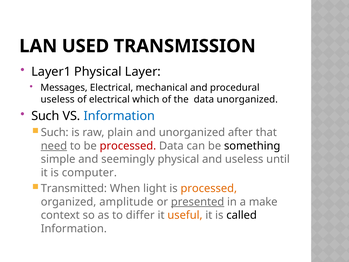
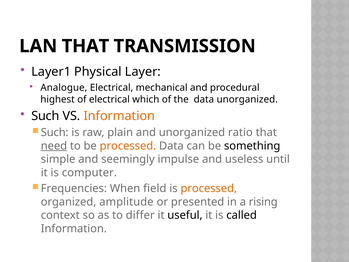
LAN USED: USED -> THAT (85, 46)
Messages: Messages -> Analogue (64, 88)
useless: useless -> highest (58, 99)
Information colour: blue -> orange (119, 116)
after: after -> ratio (240, 132)
processed colour: red -> orange (128, 146)
seemingly physical: physical -> impulse (178, 159)
Transmitted: Transmitted -> Frequencies (74, 188)
light: light -> field (155, 188)
presented underline: present -> none (198, 202)
make: make -> rising (263, 202)
useful colour: orange -> black (185, 215)
